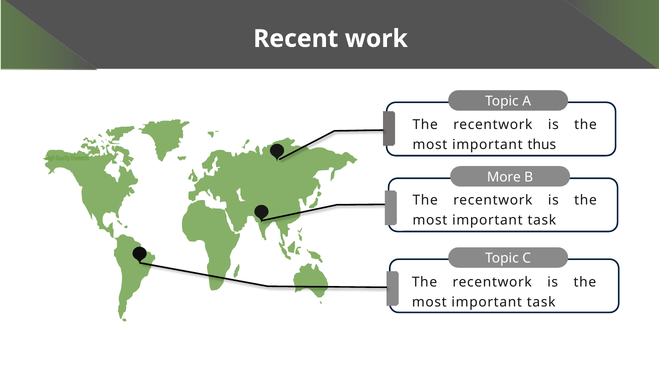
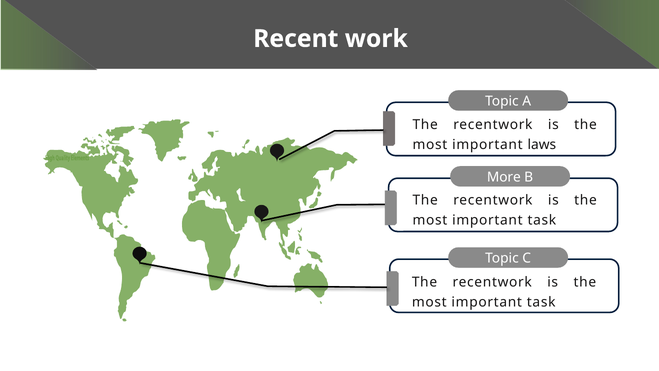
thus: thus -> laws (542, 144)
